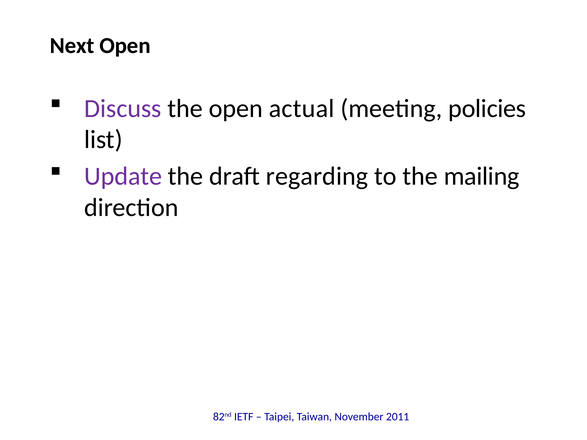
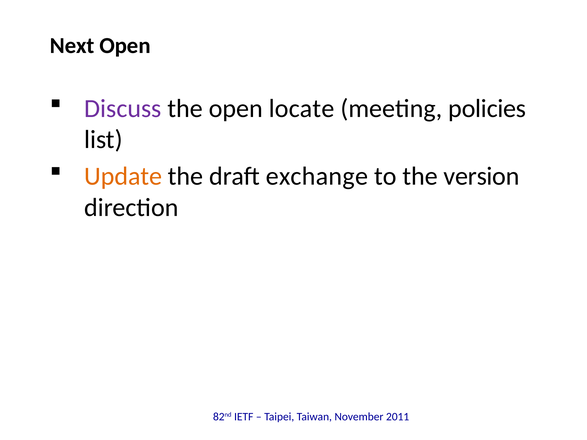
actual: actual -> locate (302, 108)
Update colour: purple -> orange (123, 176)
regarding: regarding -> exchange (317, 176)
mailing: mailing -> version (482, 176)
